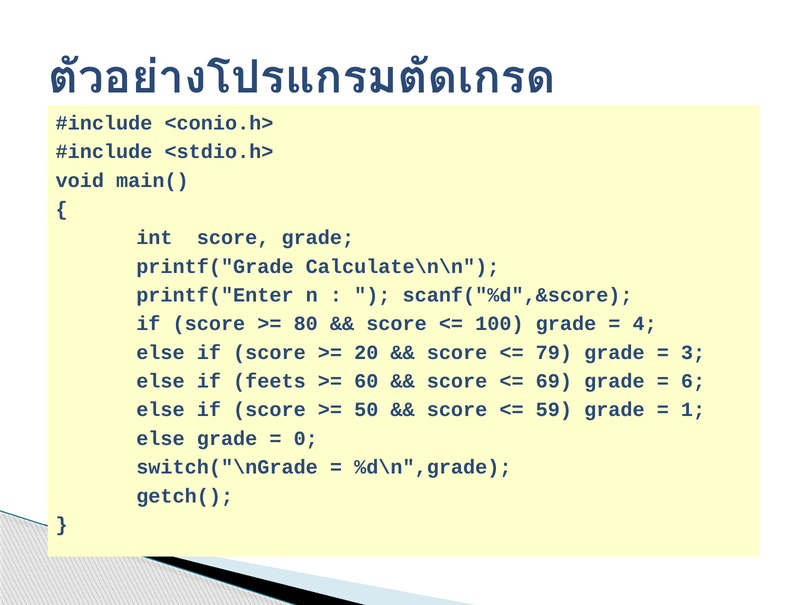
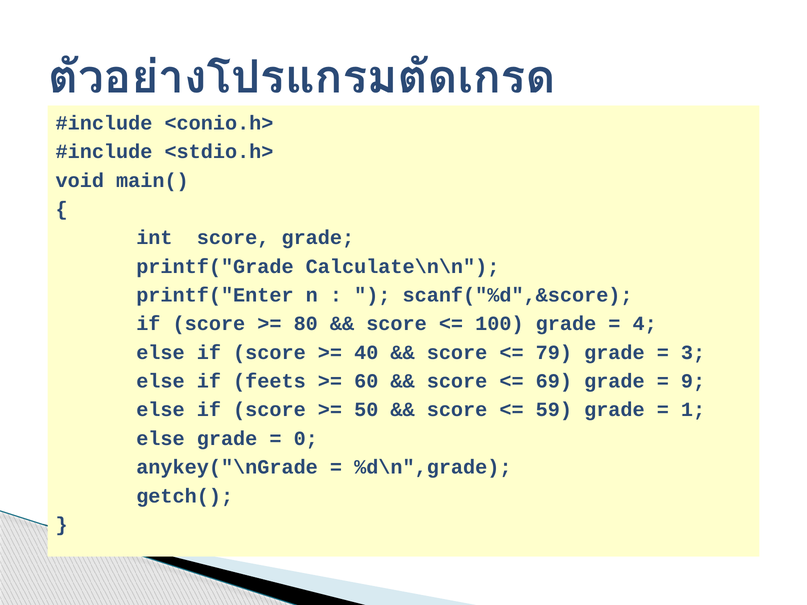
20: 20 -> 40 (366, 353)
6: 6 -> 9 (693, 381)
switch("\nGrade: switch("\nGrade -> anykey("\nGrade (227, 467)
